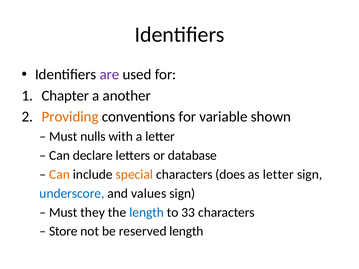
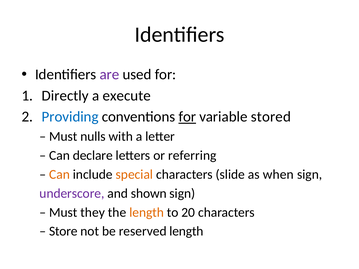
Chapter: Chapter -> Directly (65, 96)
another: another -> execute (127, 96)
Providing colour: orange -> blue (70, 117)
for underline: none -> present (187, 117)
shown: shown -> stored (271, 117)
database: database -> referring (192, 156)
does: does -> slide (230, 175)
as letter: letter -> when (278, 175)
underscore colour: blue -> purple (72, 194)
values: values -> shown (149, 194)
length colour: blue -> orange (147, 213)
33: 33 -> 20 (188, 213)
